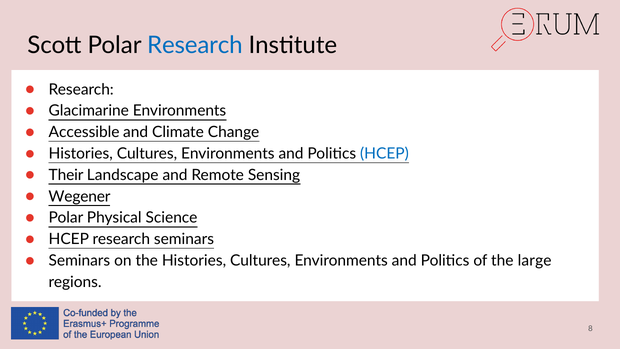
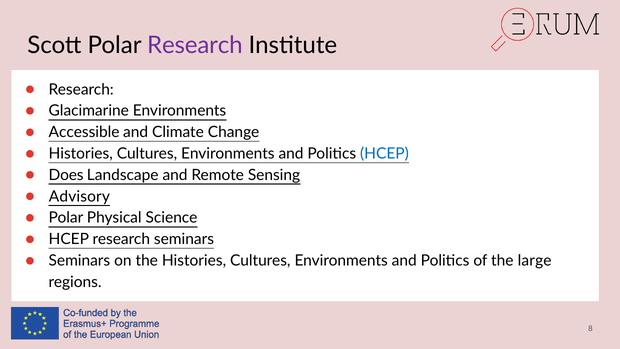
Research colour: blue -> purple (195, 45)
Their: Their -> Does (66, 175)
Wegener: Wegener -> Advisory (79, 196)
